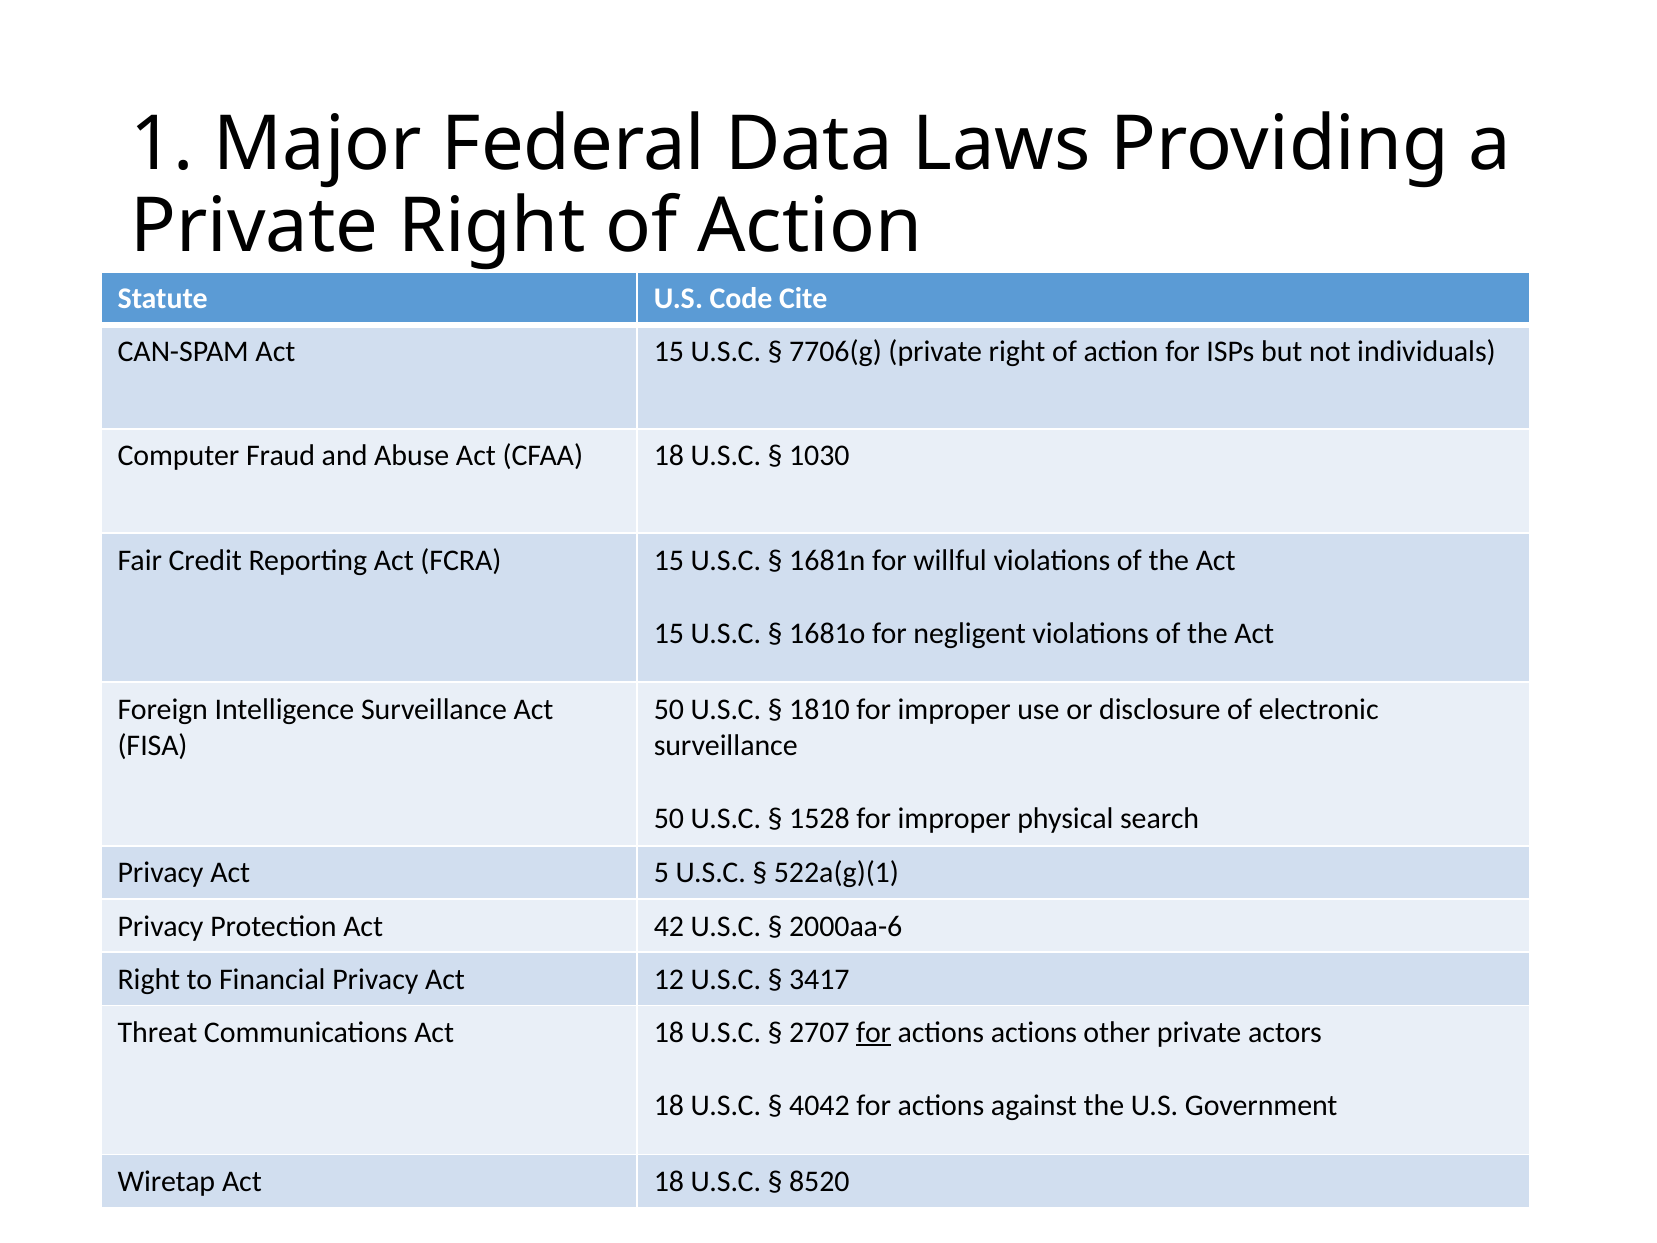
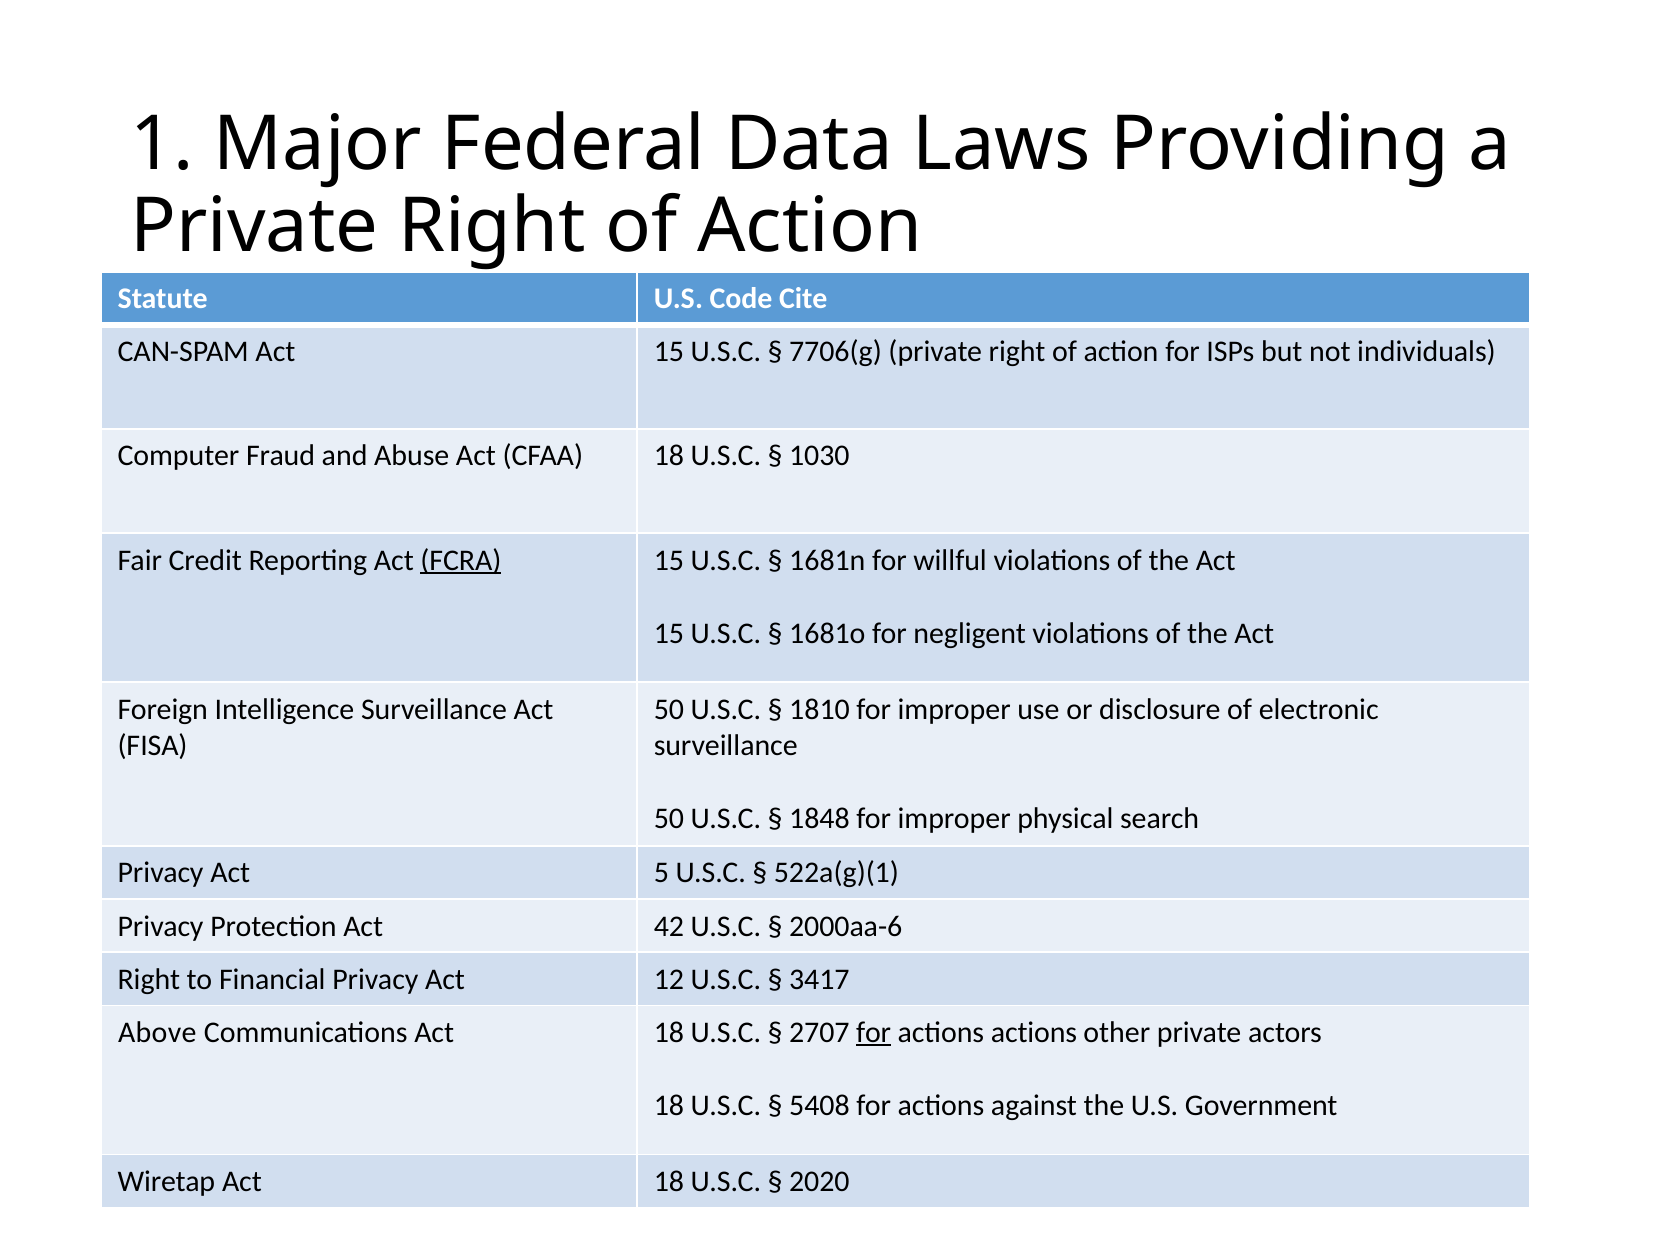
FCRA underline: none -> present (461, 560)
1528: 1528 -> 1848 (819, 819)
Threat: Threat -> Above (157, 1032)
4042: 4042 -> 5408 (819, 1105)
8520: 8520 -> 2020 (819, 1181)
